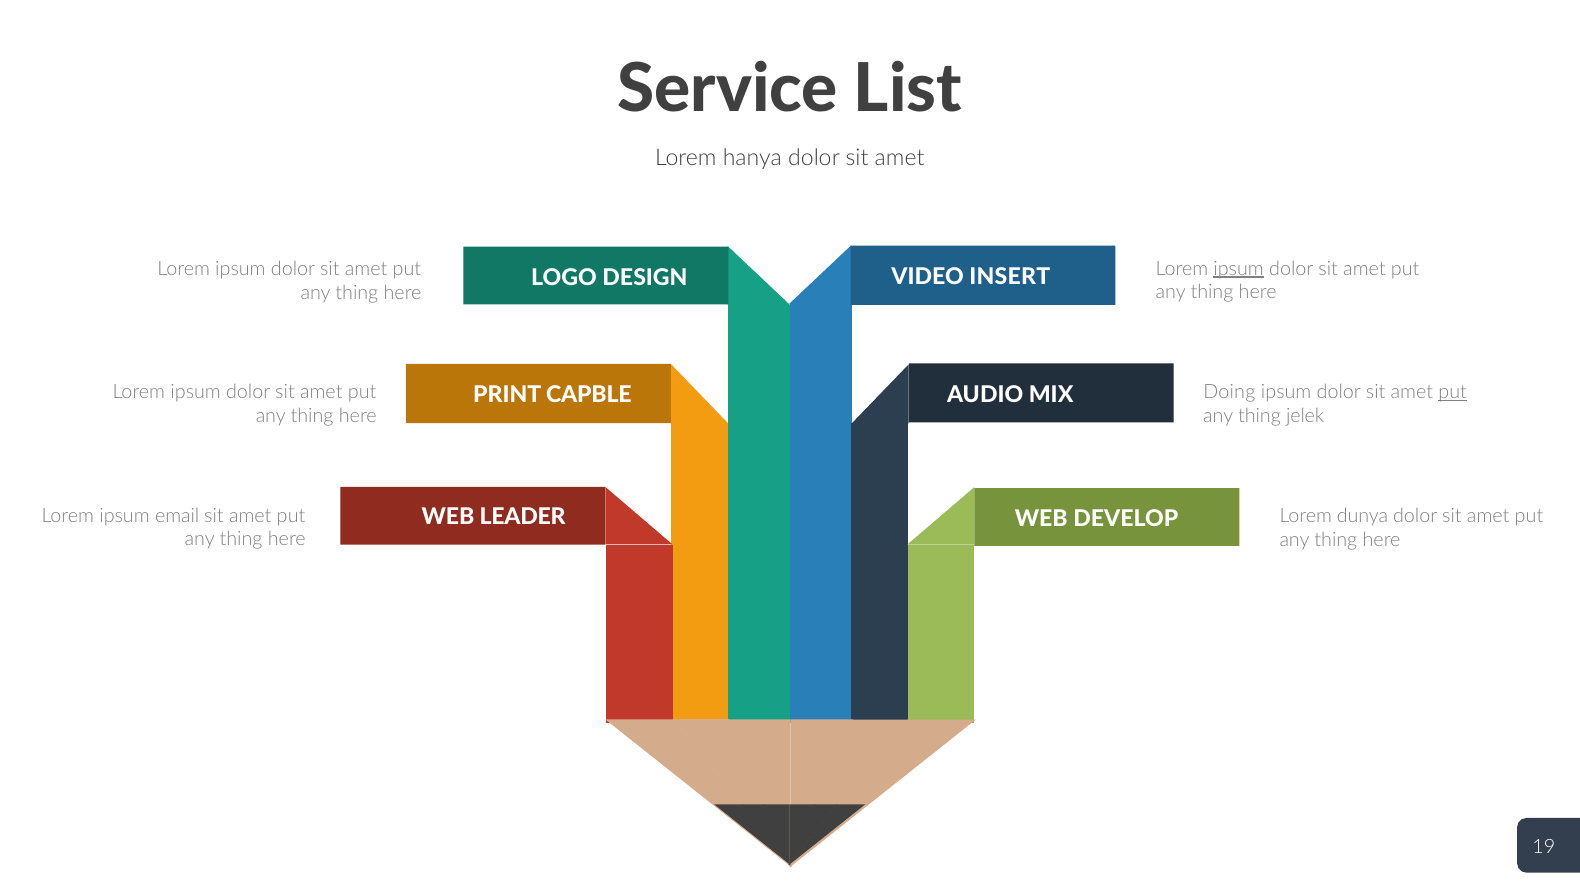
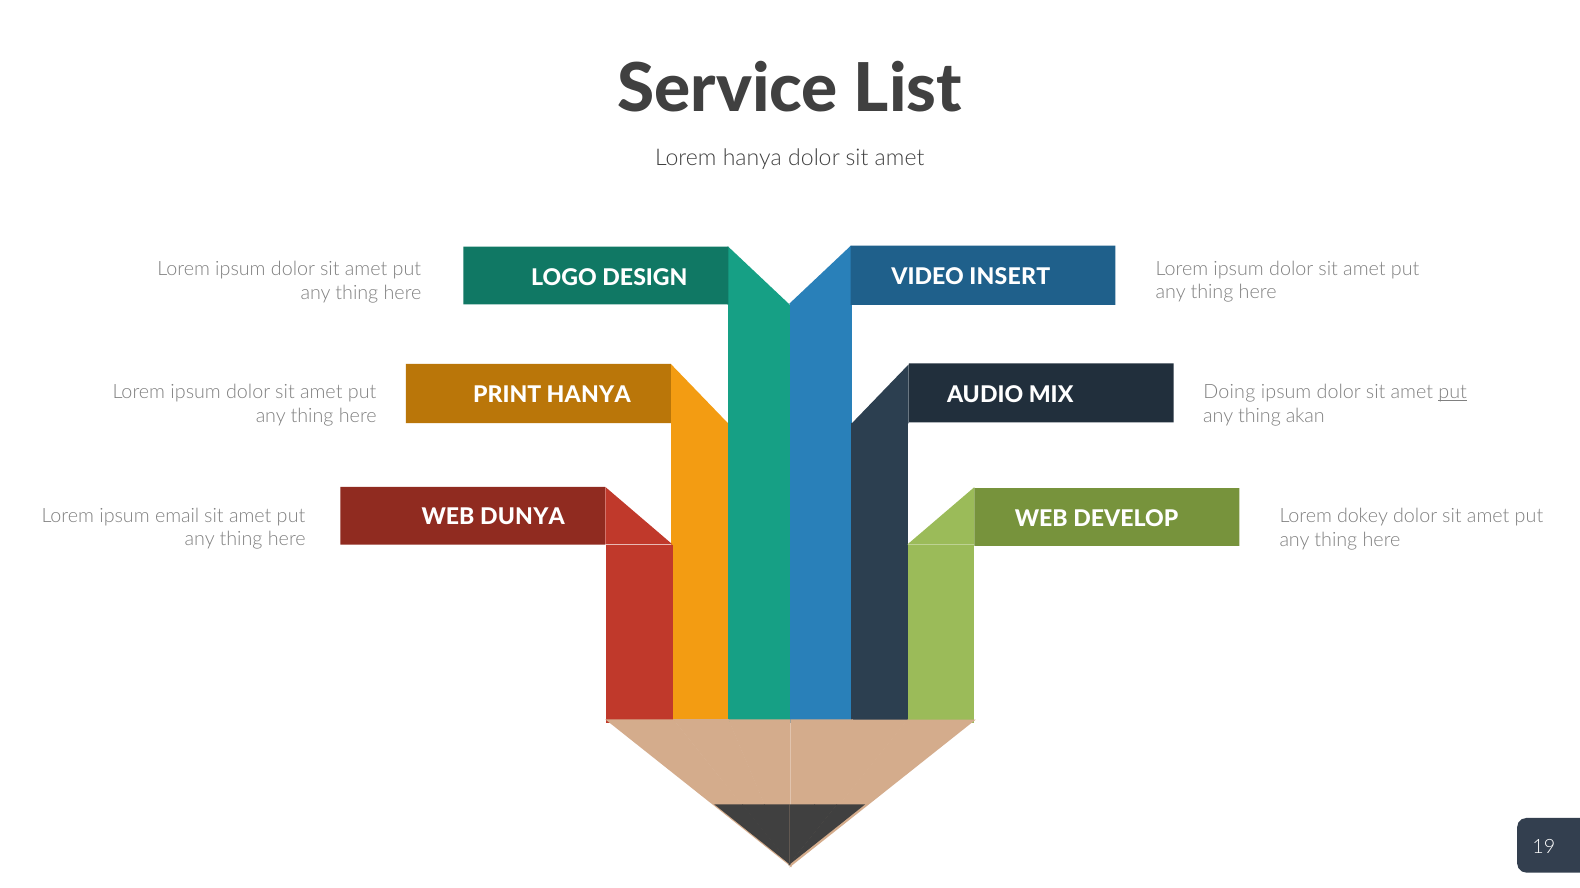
ipsum underline: present -> none (1239, 269)
PRINT CAPBLE: CAPBLE -> HANYA (589, 395)
jelek: jelek -> akan (1305, 416)
LEADER: LEADER -> DUNYA (522, 518)
dunya: dunya -> dokey (1363, 517)
